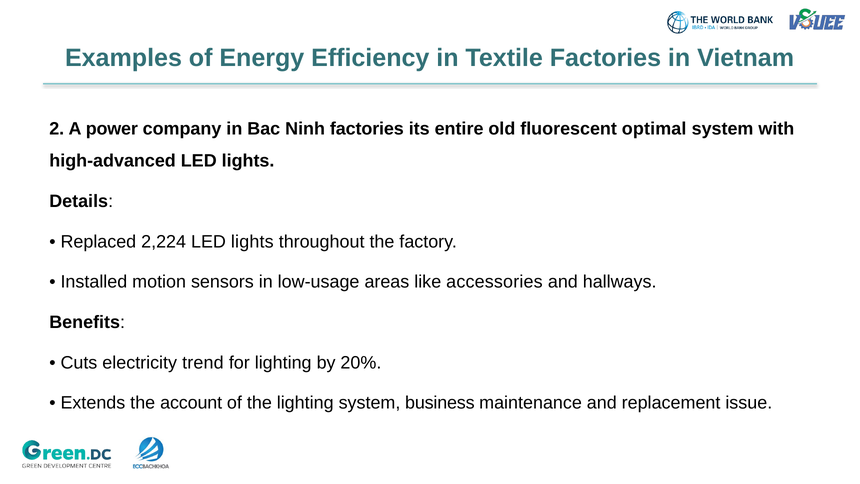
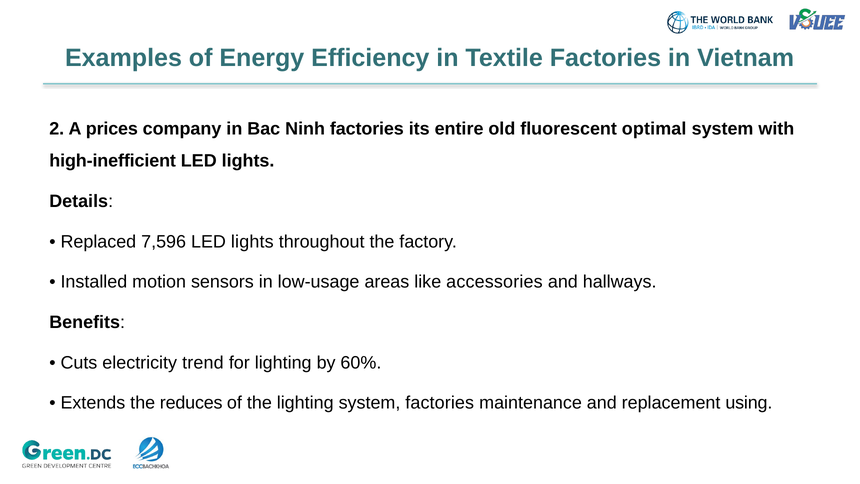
power: power -> prices (112, 129)
high-advanced: high-advanced -> high-inefficient (113, 161)
2,224: 2,224 -> 7,596 (164, 242)
20%: 20% -> 60% (361, 363)
account: account -> reduces (191, 403)
system business: business -> factories (440, 403)
issue: issue -> using (749, 403)
